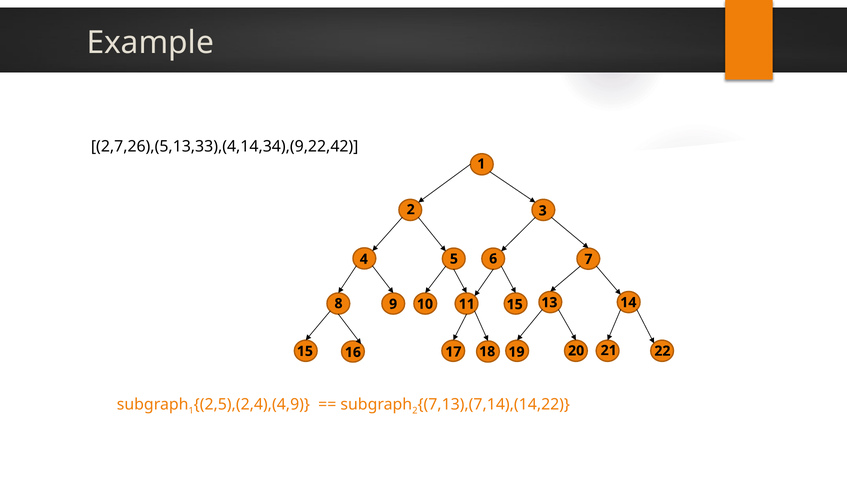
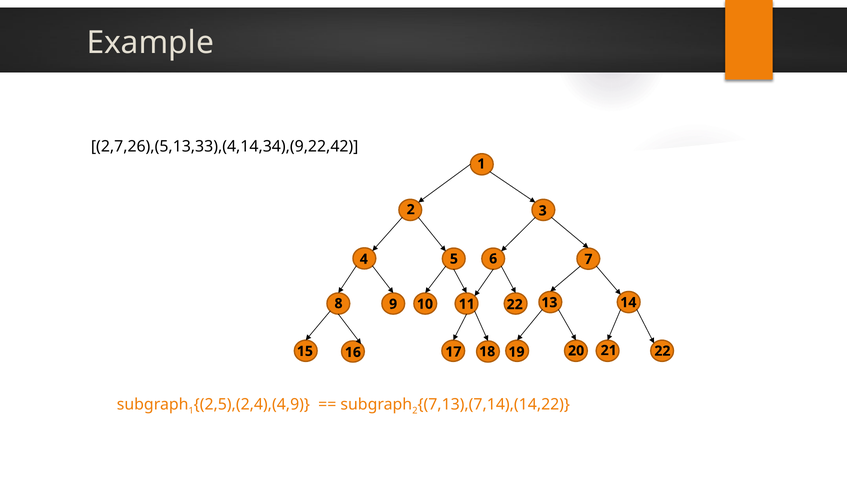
11 15: 15 -> 22 (515, 304)
